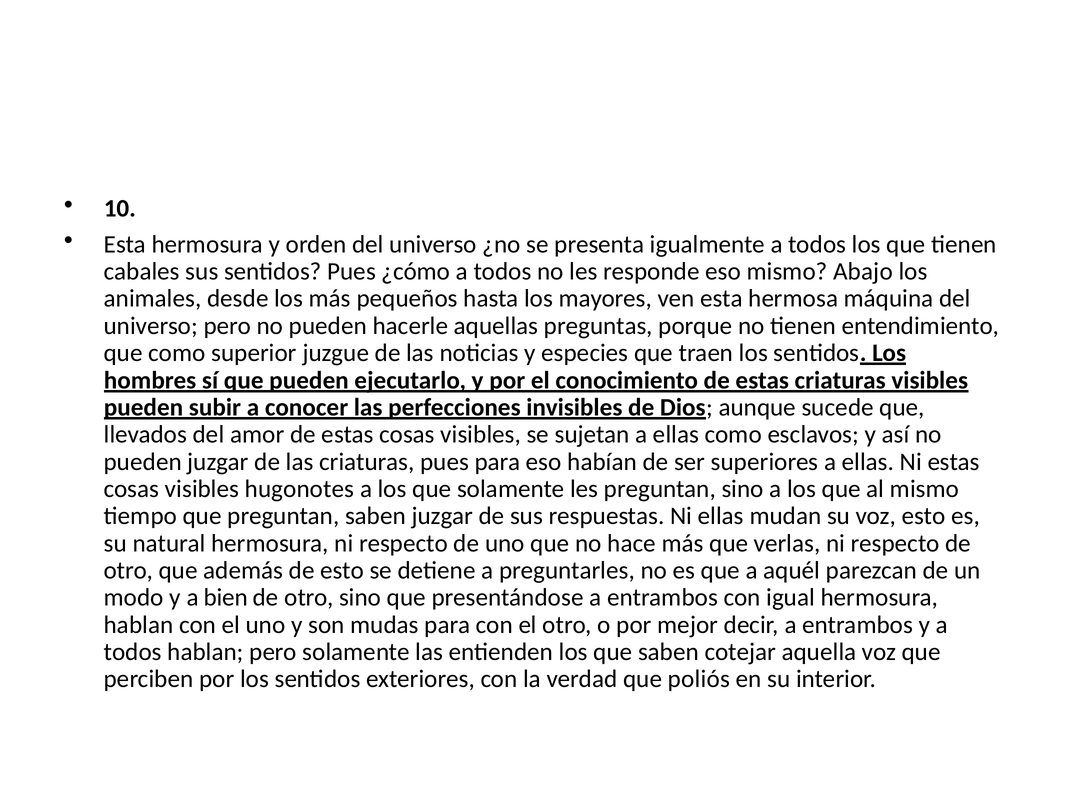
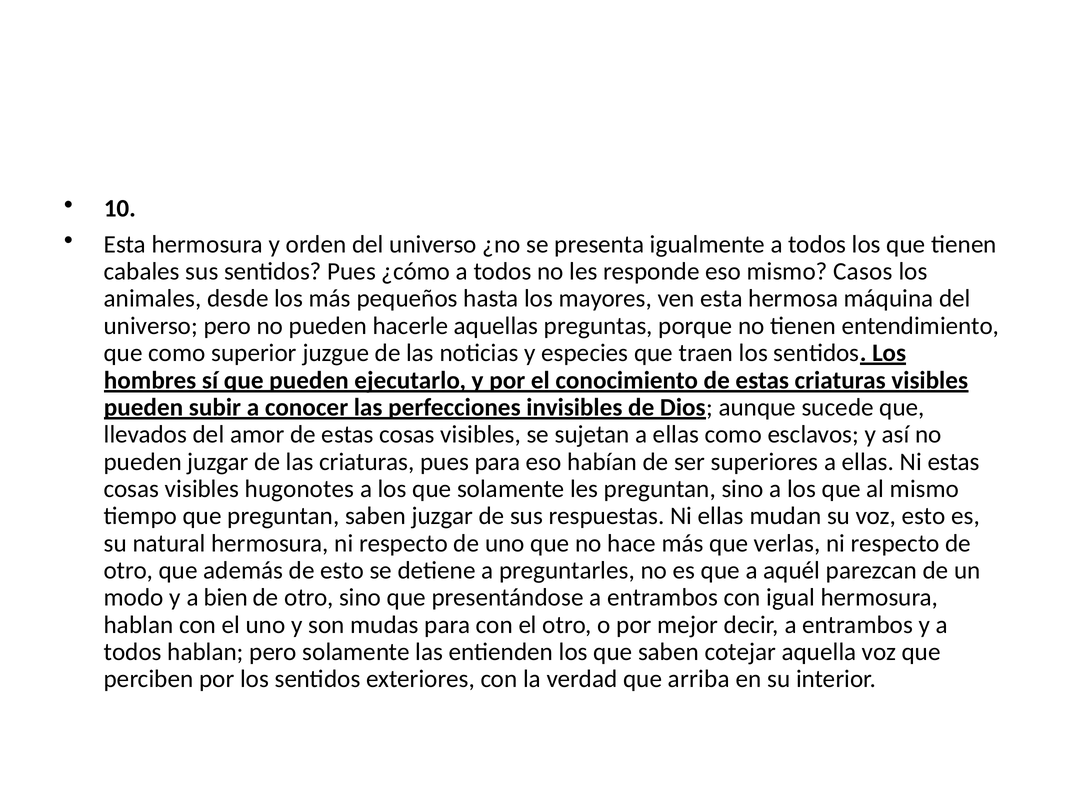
Abajo: Abajo -> Casos (863, 271)
poliós: poliós -> arriba (699, 679)
